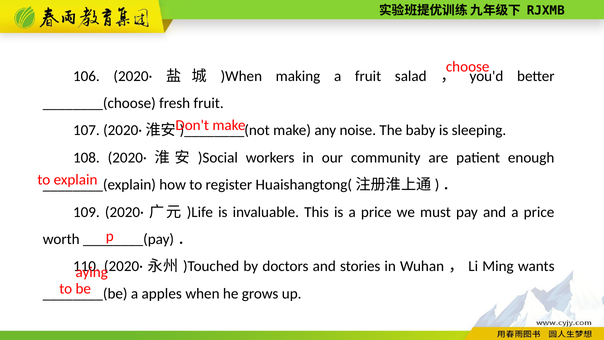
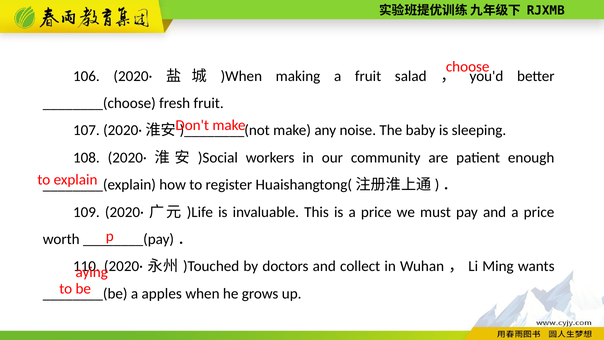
stories: stories -> collect (360, 266)
